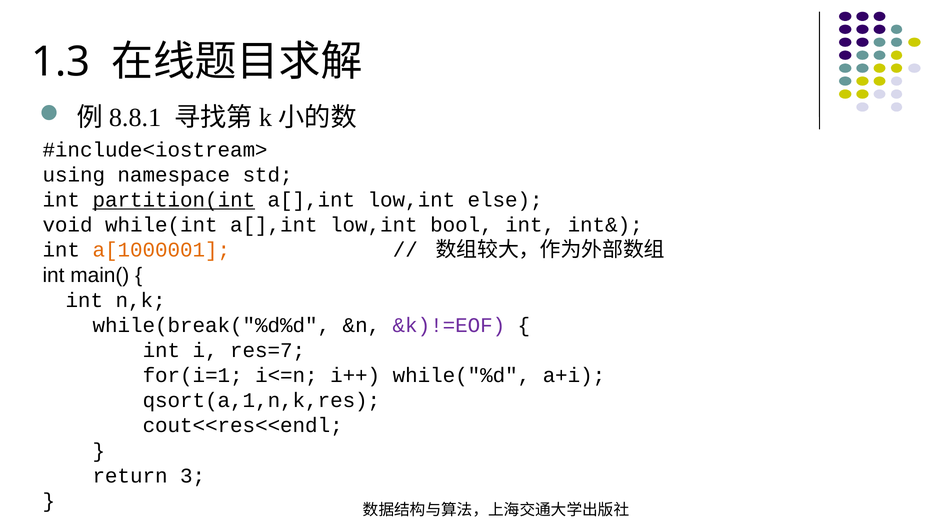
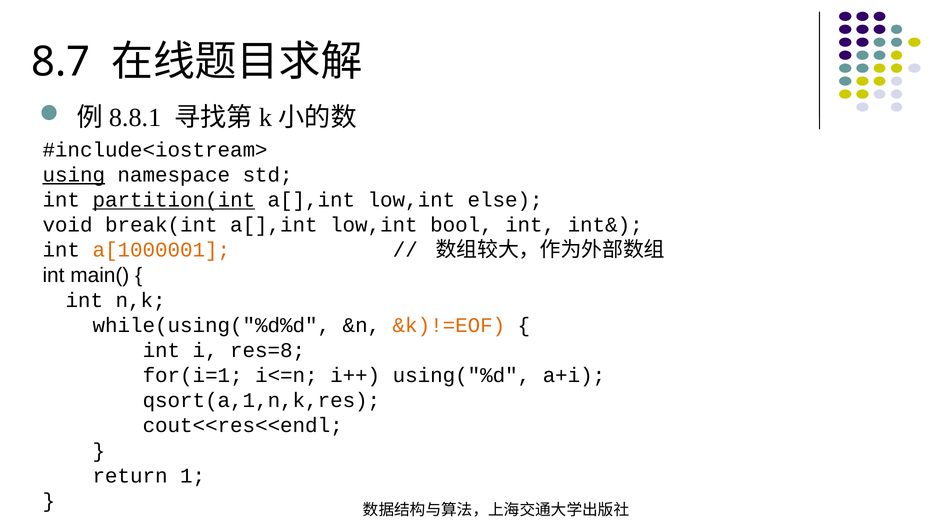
1.3: 1.3 -> 8.7 (61, 62)
using underline: none -> present (74, 175)
while(int: while(int -> break(int (161, 225)
while(break("%d%d: while(break("%d%d -> while(using("%d%d (211, 325)
&k)!=EOF colour: purple -> orange (449, 325)
res=7: res=7 -> res=8 (268, 351)
while("%d: while("%d -> using("%d (461, 376)
3: 3 -> 1 (193, 476)
